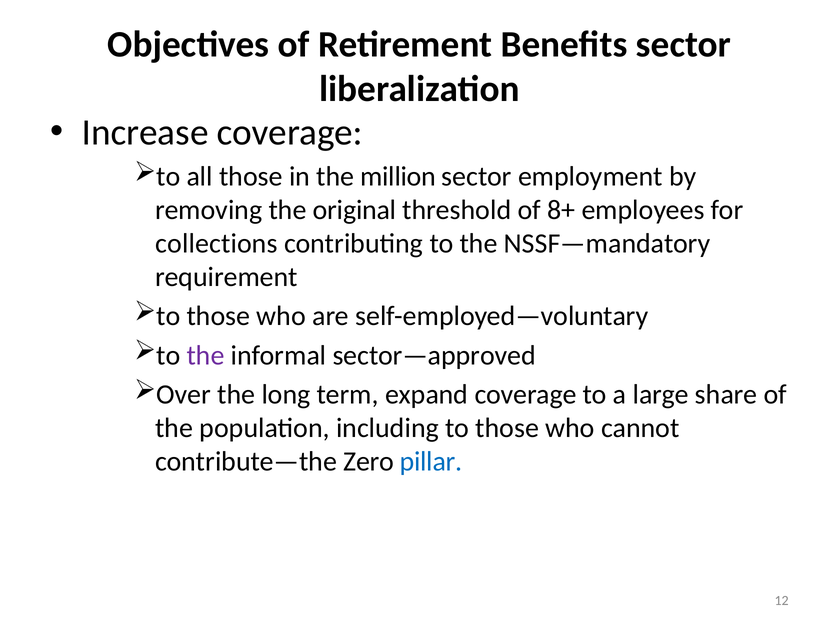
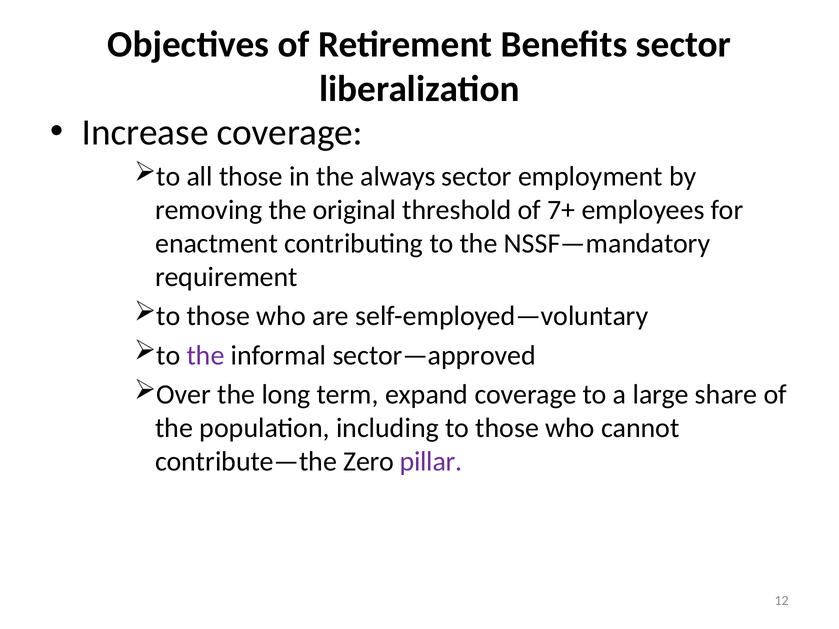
million: million -> always (398, 177)
8+: 8+ -> 7+ (561, 210)
collections: collections -> enactment (217, 244)
pillar colour: blue -> purple (431, 462)
